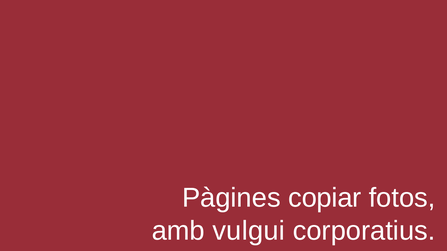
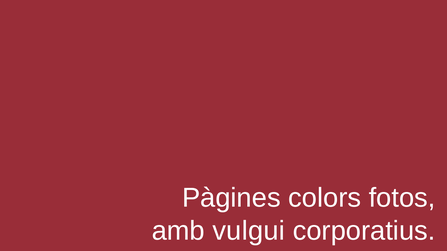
copiar: copiar -> colors (325, 198)
